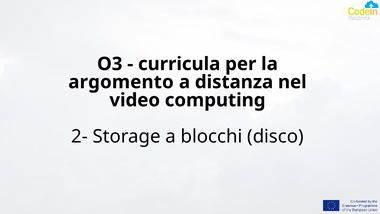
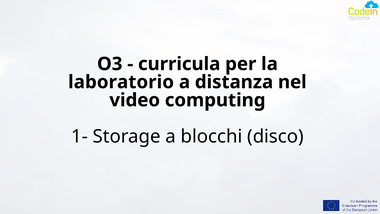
argomento: argomento -> laboratorio (121, 82)
2-: 2- -> 1- (80, 136)
